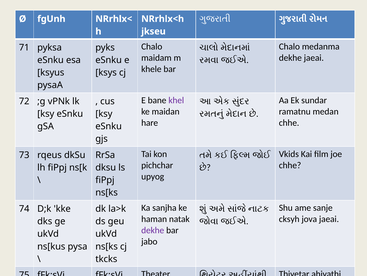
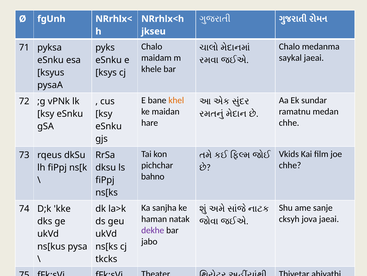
dekhe: dekhe -> saykal (290, 58)
khel colour: purple -> orange (176, 100)
upyog: upyog -> bahno (153, 176)
